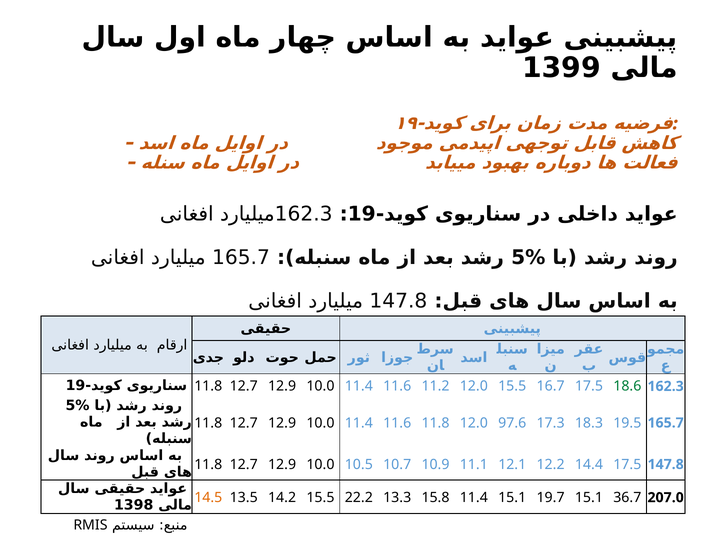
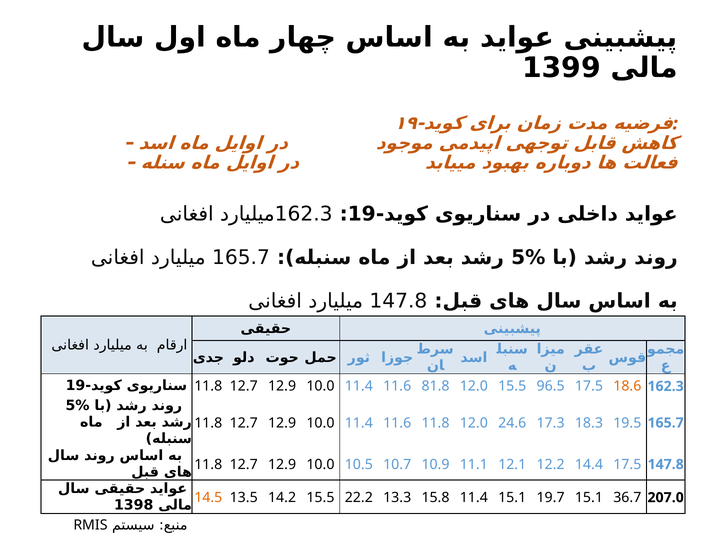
11.2: 11.2 -> 81.8 (436, 386)
16.7: 16.7 -> 96.5 (551, 386)
18.6 colour: green -> orange (627, 386)
97.6: 97.6 -> 24.6 (512, 423)
